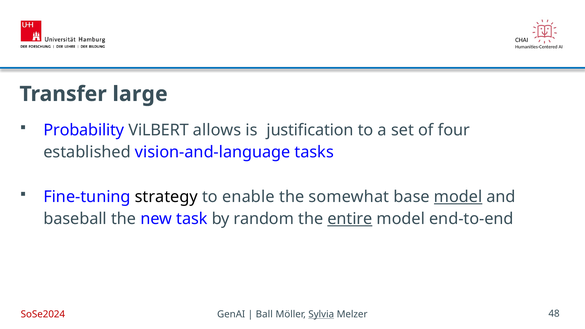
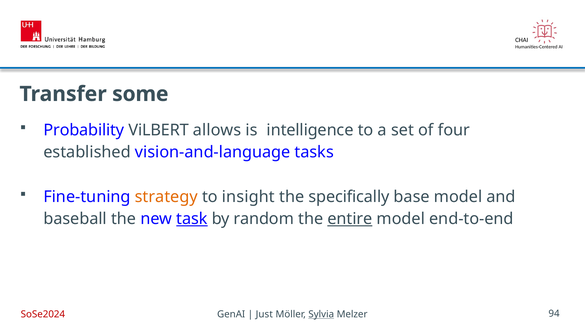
large: large -> some (140, 94)
justification: justification -> intelligence (310, 130)
strategy colour: black -> orange (166, 197)
enable: enable -> insight (248, 197)
somewhat: somewhat -> specifically (349, 197)
model underline: present -> none (458, 197)
task underline: none -> present (192, 219)
Ball: Ball -> Just (264, 314)
48: 48 -> 94 (554, 314)
